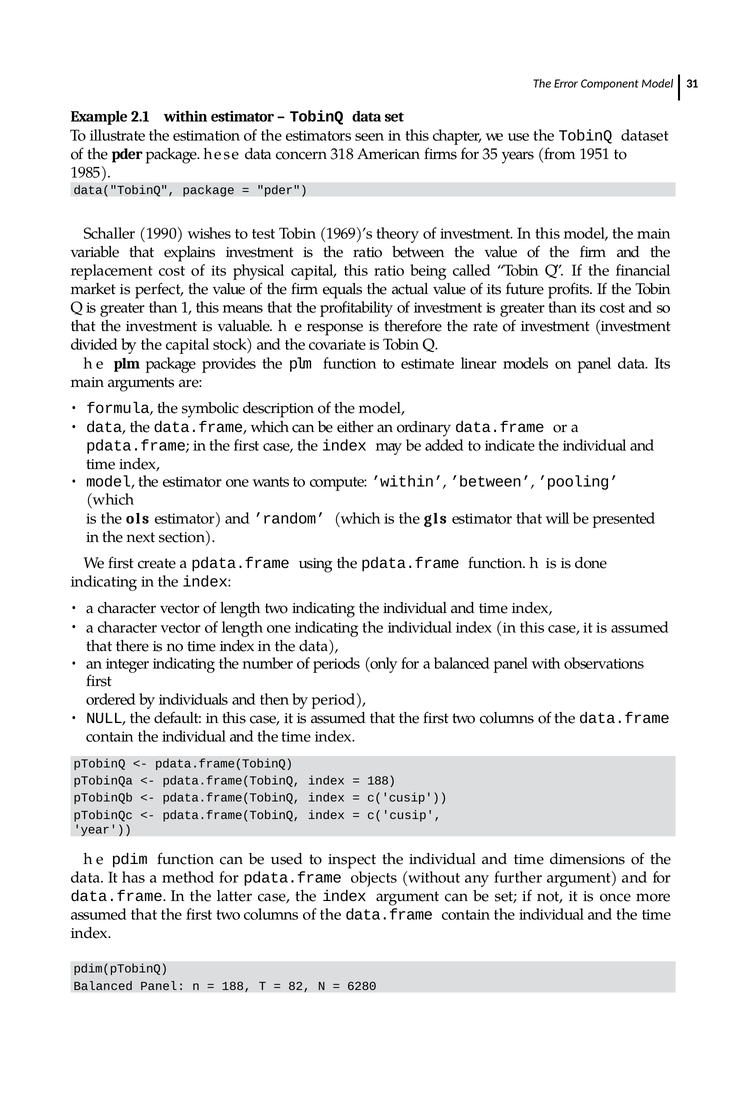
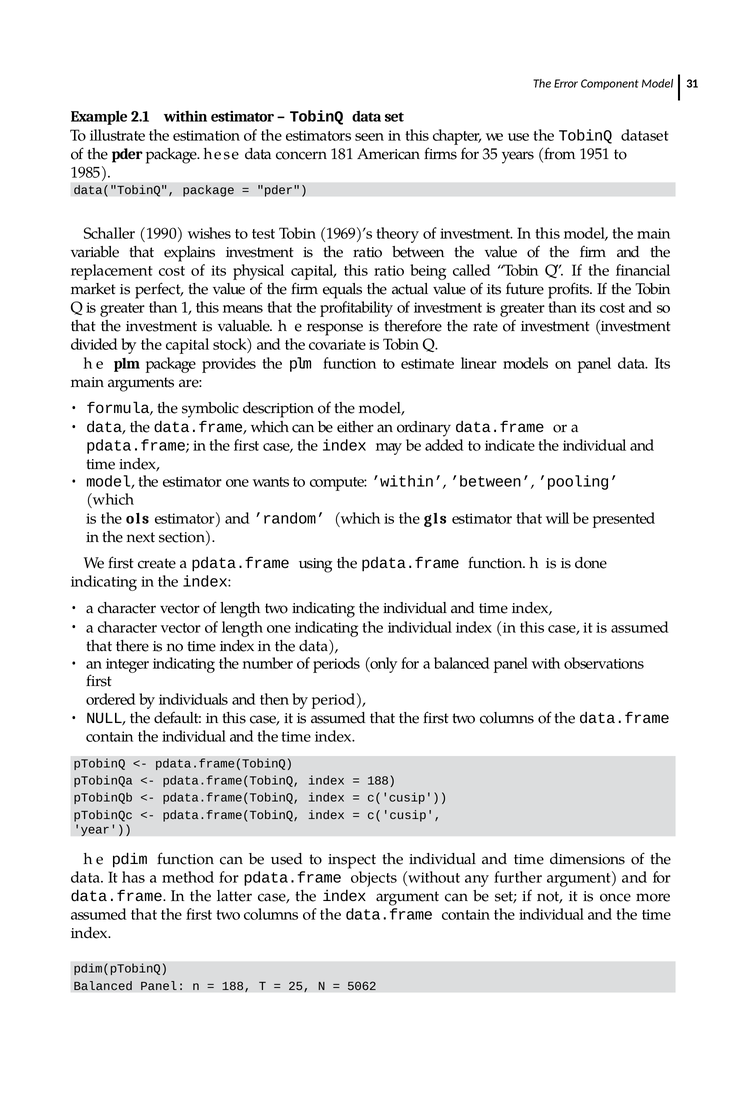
318: 318 -> 181 (342, 154)
82: 82 -> 25 (299, 986)
6280: 6280 -> 5062 (362, 986)
